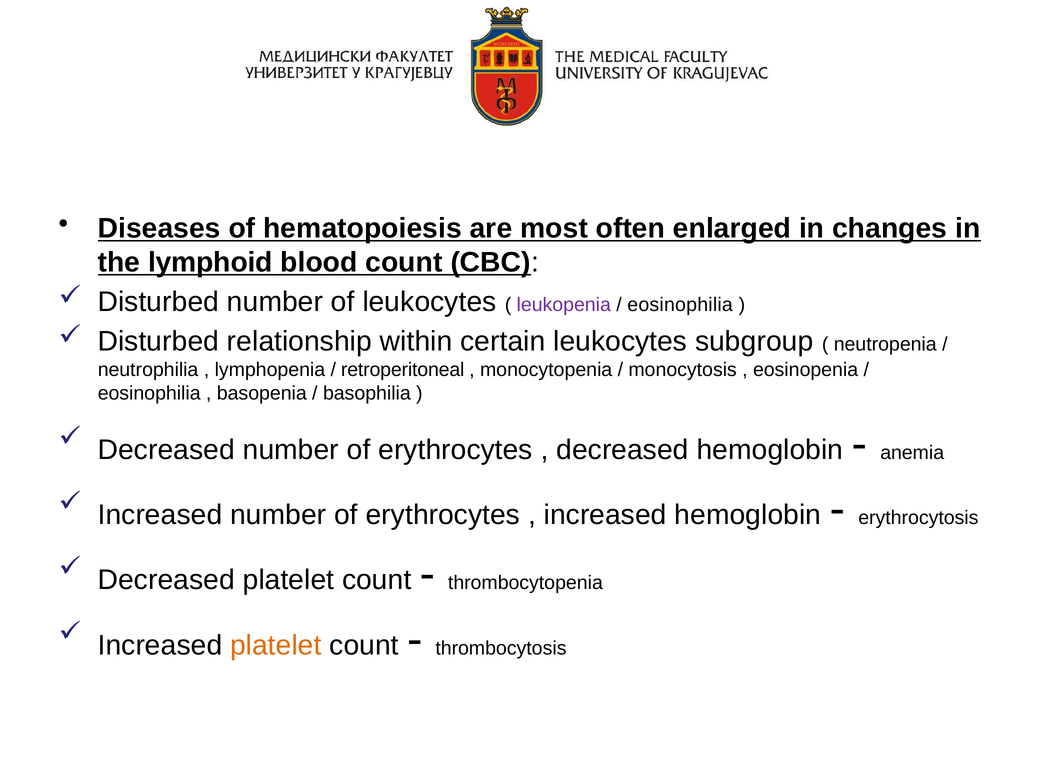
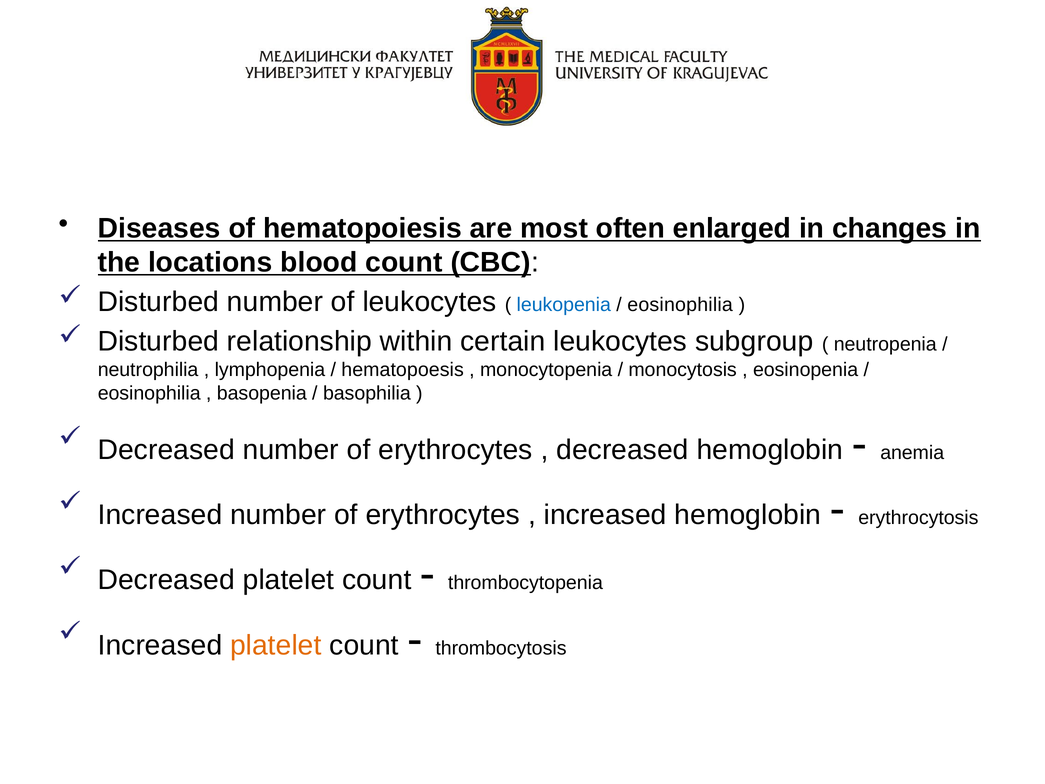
lymphoid: lymphoid -> locations (210, 262)
leukopenia colour: purple -> blue (564, 305)
retroperitoneal: retroperitoneal -> hematopoesis (403, 370)
